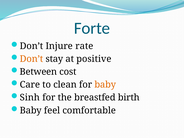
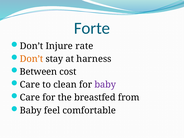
positive: positive -> harness (94, 59)
baby colour: orange -> purple (105, 85)
Sinh: Sinh -> Care (30, 98)
birth: birth -> from (129, 98)
